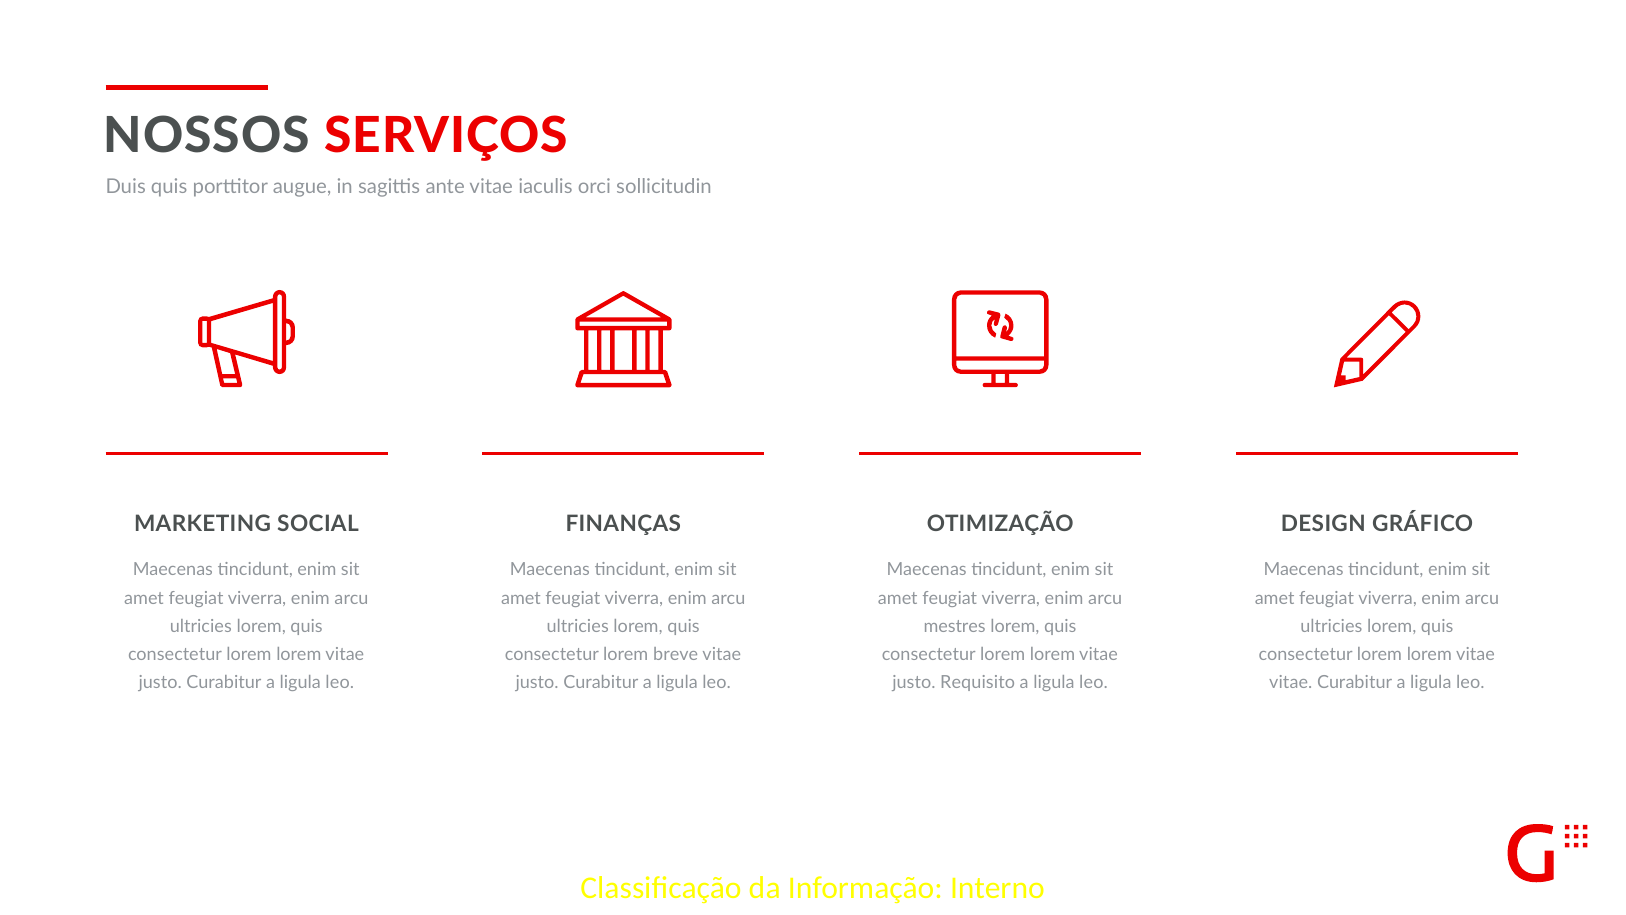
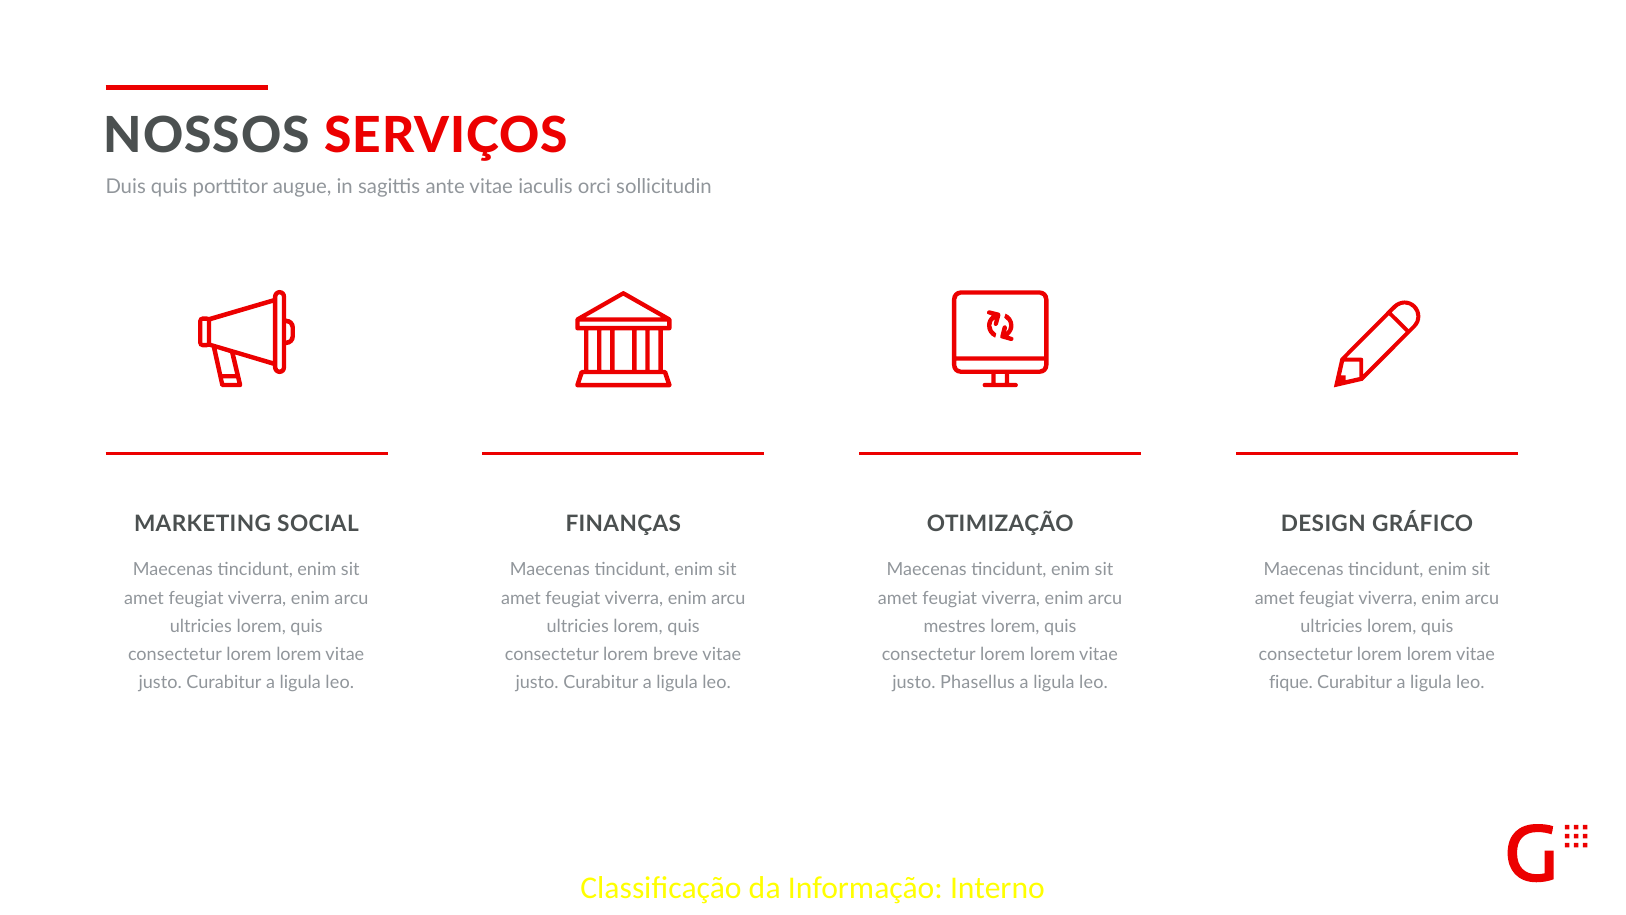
Requisito: Requisito -> Phasellus (978, 682)
vitae: vitae -> fique (1291, 682)
